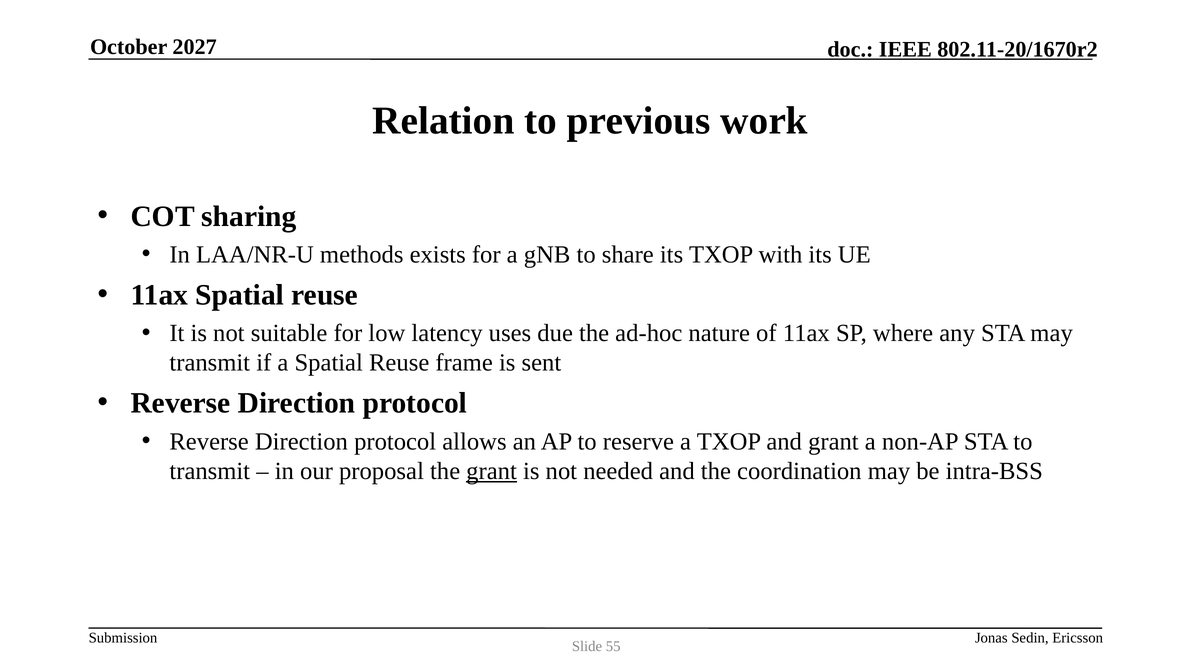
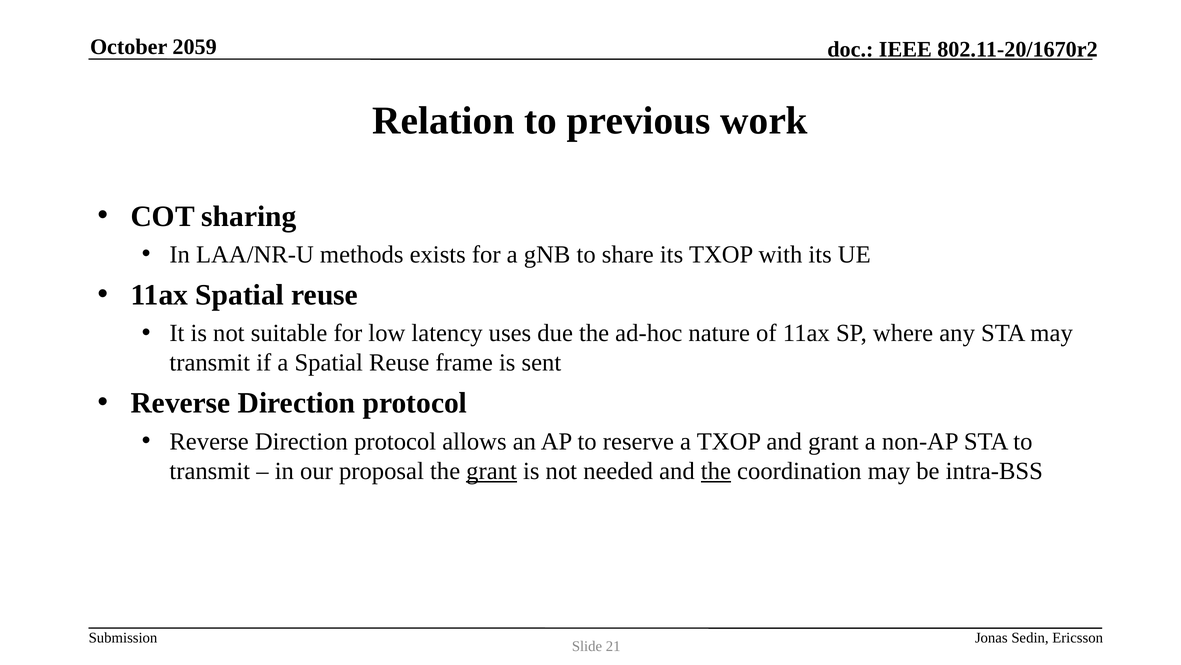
2027: 2027 -> 2059 (195, 47)
the underline: none -> present (716, 470)
55: 55 -> 21 (613, 646)
